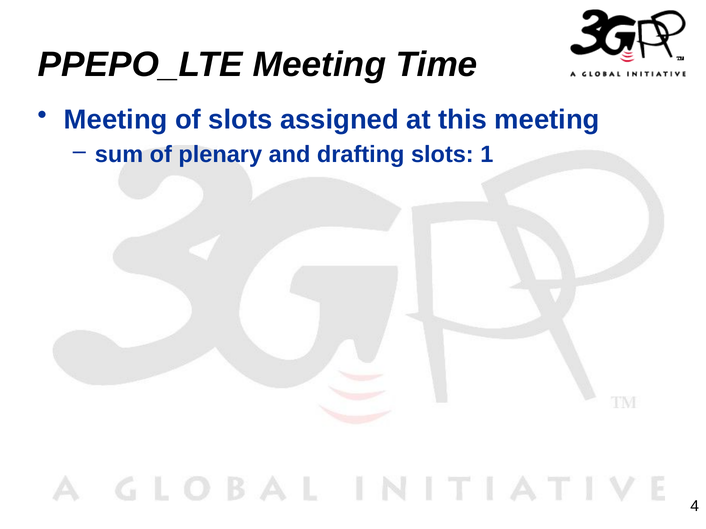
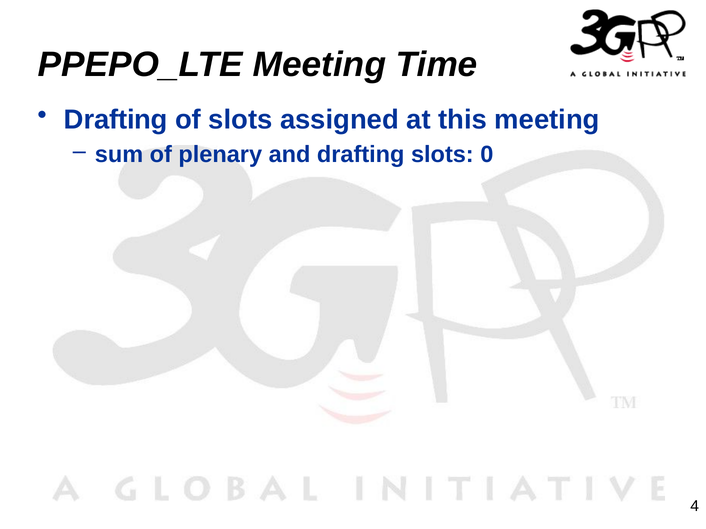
Meeting: Meeting -> Drafting (116, 120)
1: 1 -> 0 (487, 155)
